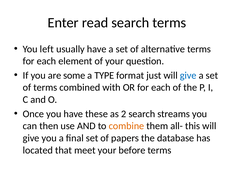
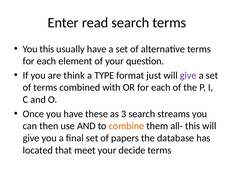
You left: left -> this (47, 49)
some: some -> think (74, 75)
give colour: blue -> purple (188, 75)
2: 2 -> 3 (124, 114)
before: before -> decide (132, 150)
